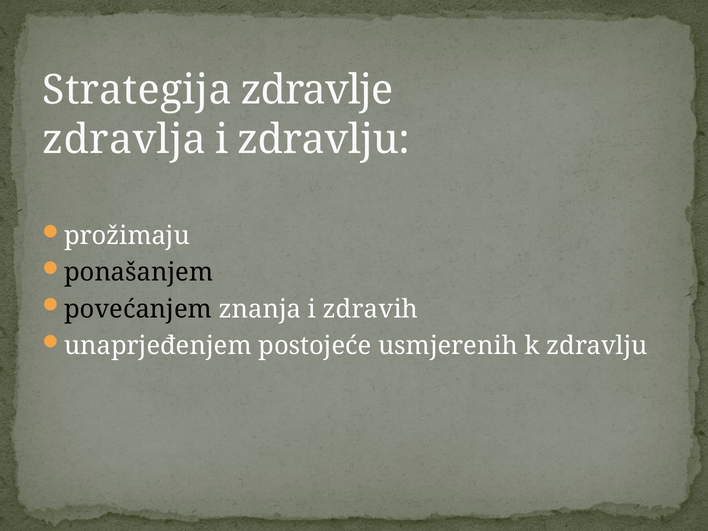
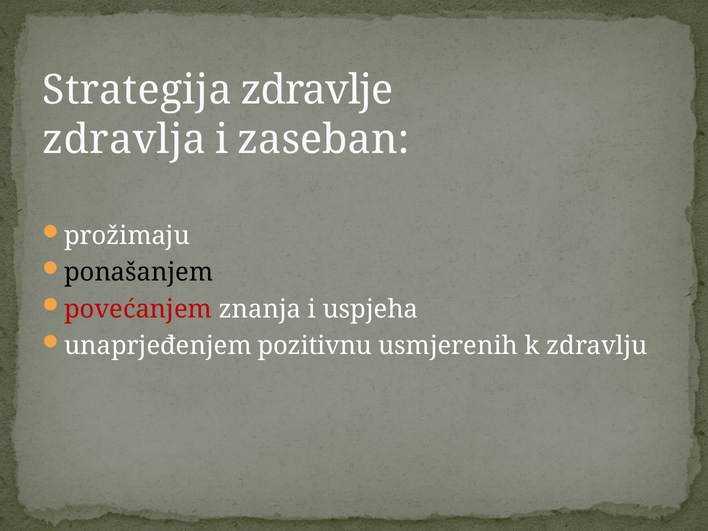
i zdravlju: zdravlju -> zaseban (323, 140)
povećanjem colour: black -> red (138, 309)
zdravih: zdravih -> uspjeha (370, 309)
postojeće: postojeće -> pozitivnu (315, 346)
